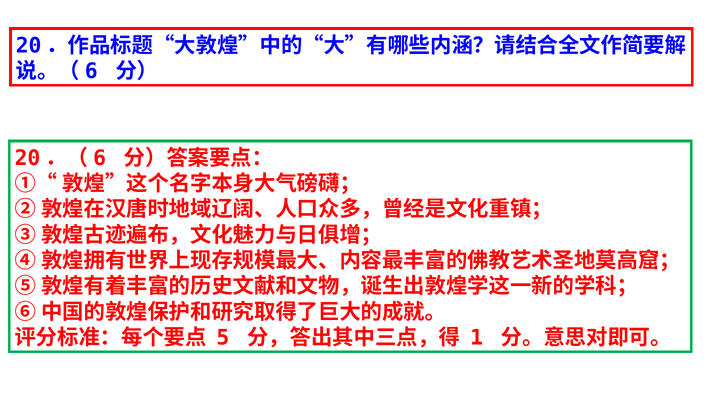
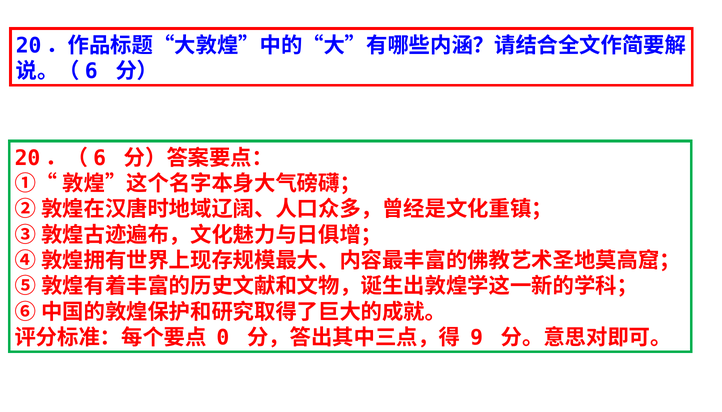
5: 5 -> 0 (223, 337)
1: 1 -> 9 (477, 337)
